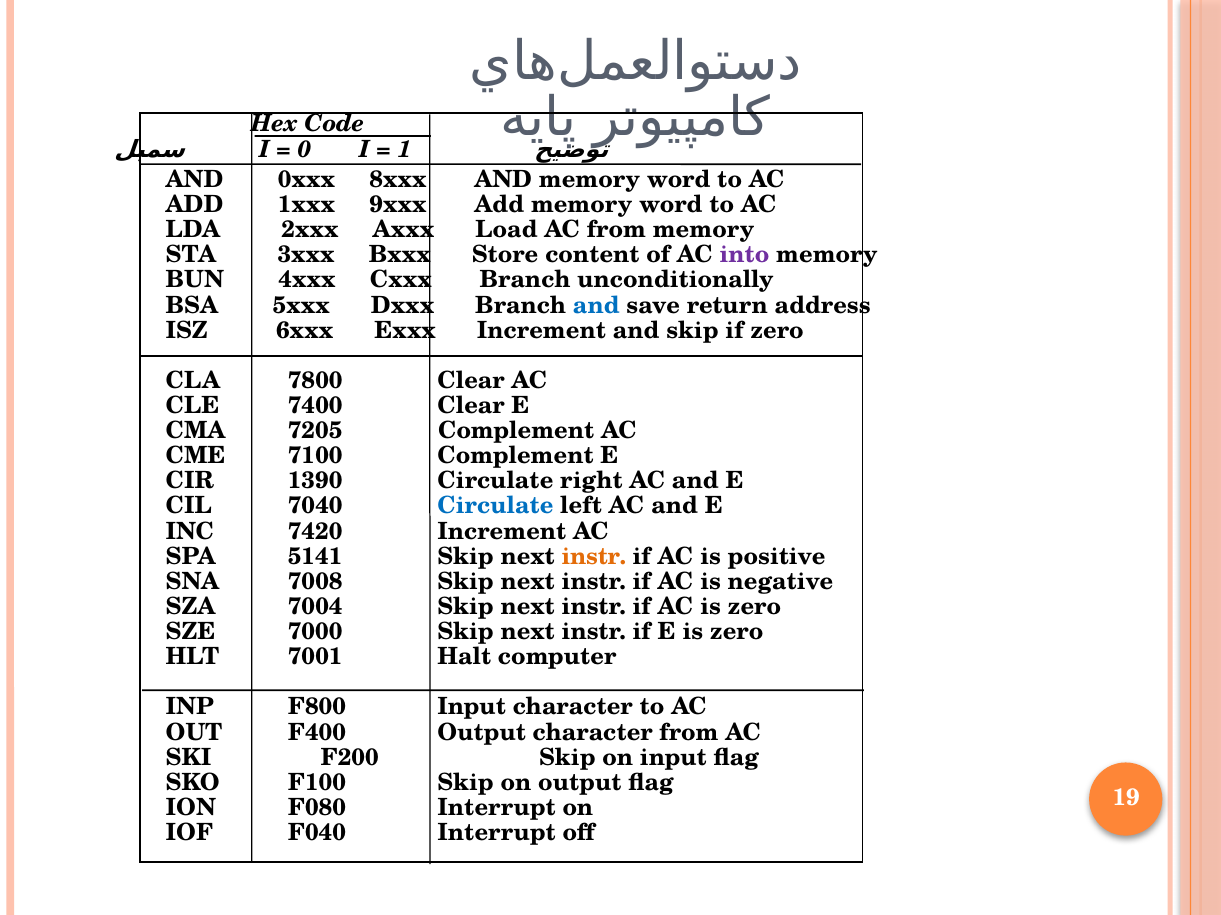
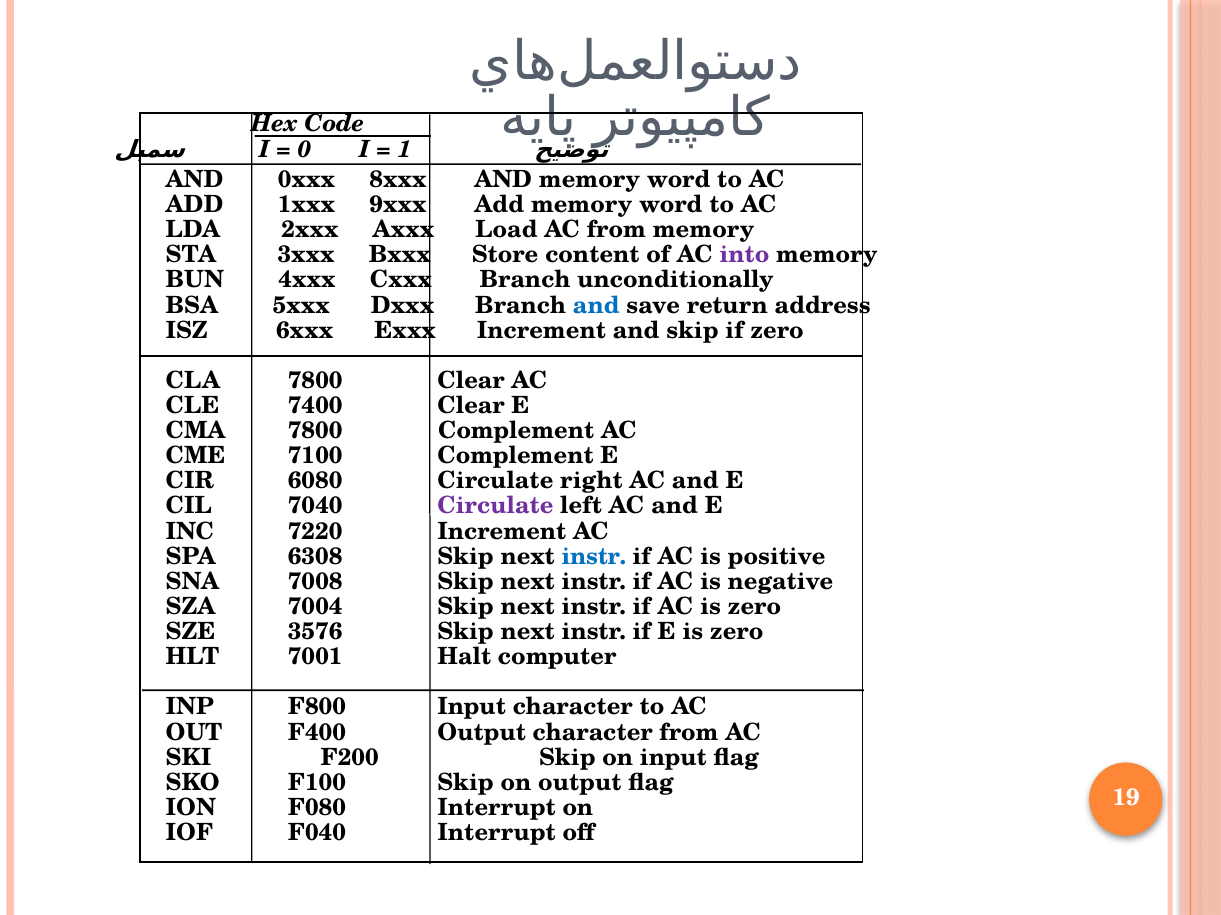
CMA 7205: 7205 -> 7800 (315, 431)
1390: 1390 -> 6080 (315, 481)
Circulate colour: blue -> purple (495, 507)
7420: 7420 -> 7220 (315, 532)
5141: 5141 -> 6308 (315, 557)
instr colour: orange -> blue (594, 557)
7000: 7000 -> 3576 (315, 632)
